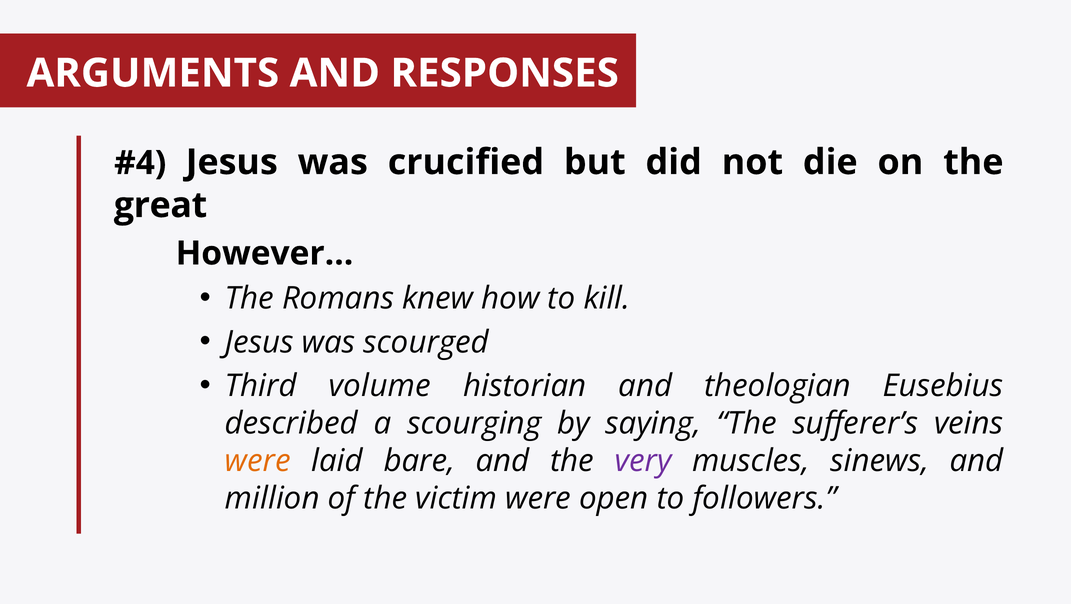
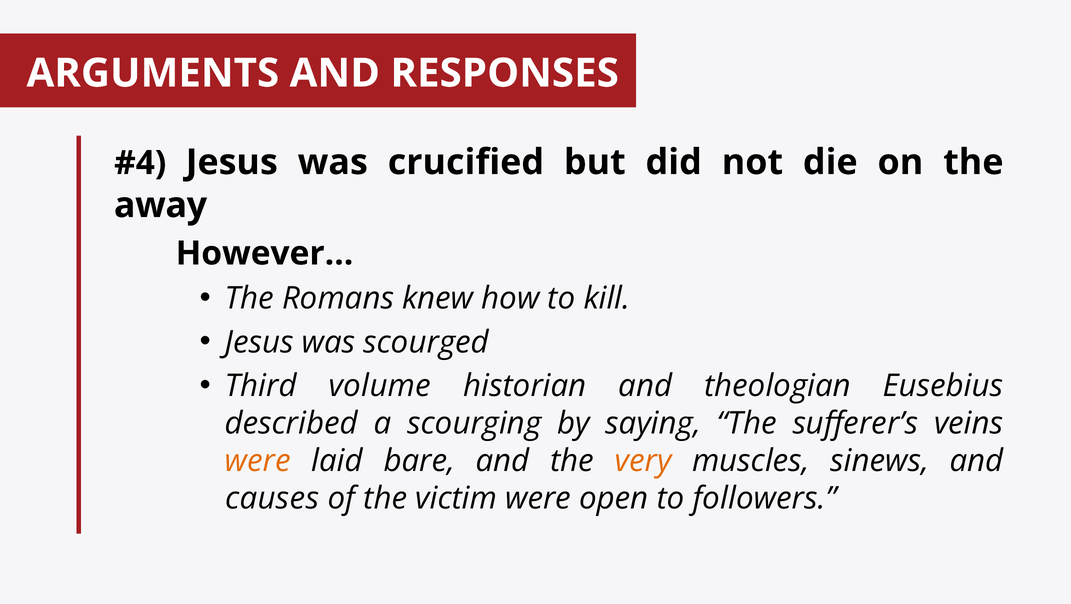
great: great -> away (160, 205)
very colour: purple -> orange (643, 461)
million: million -> causes (272, 498)
